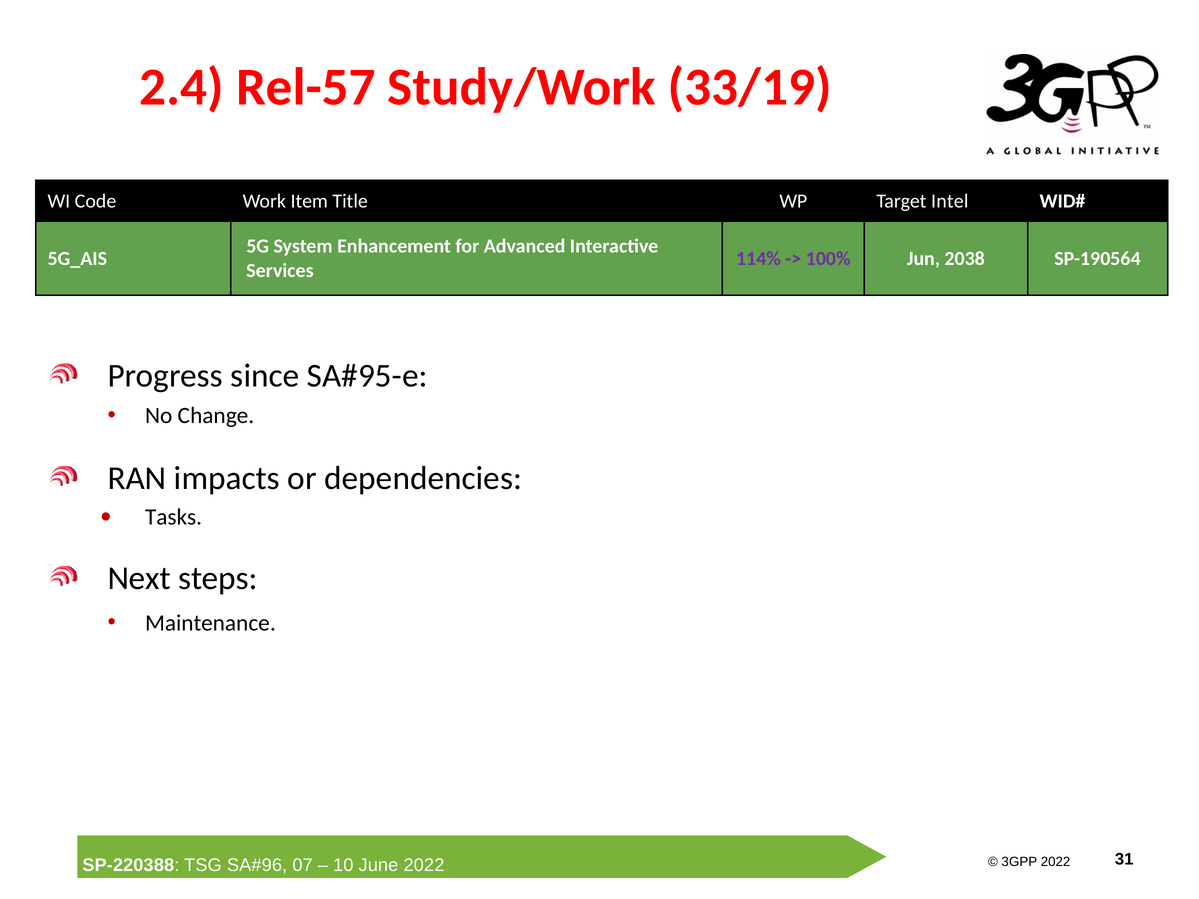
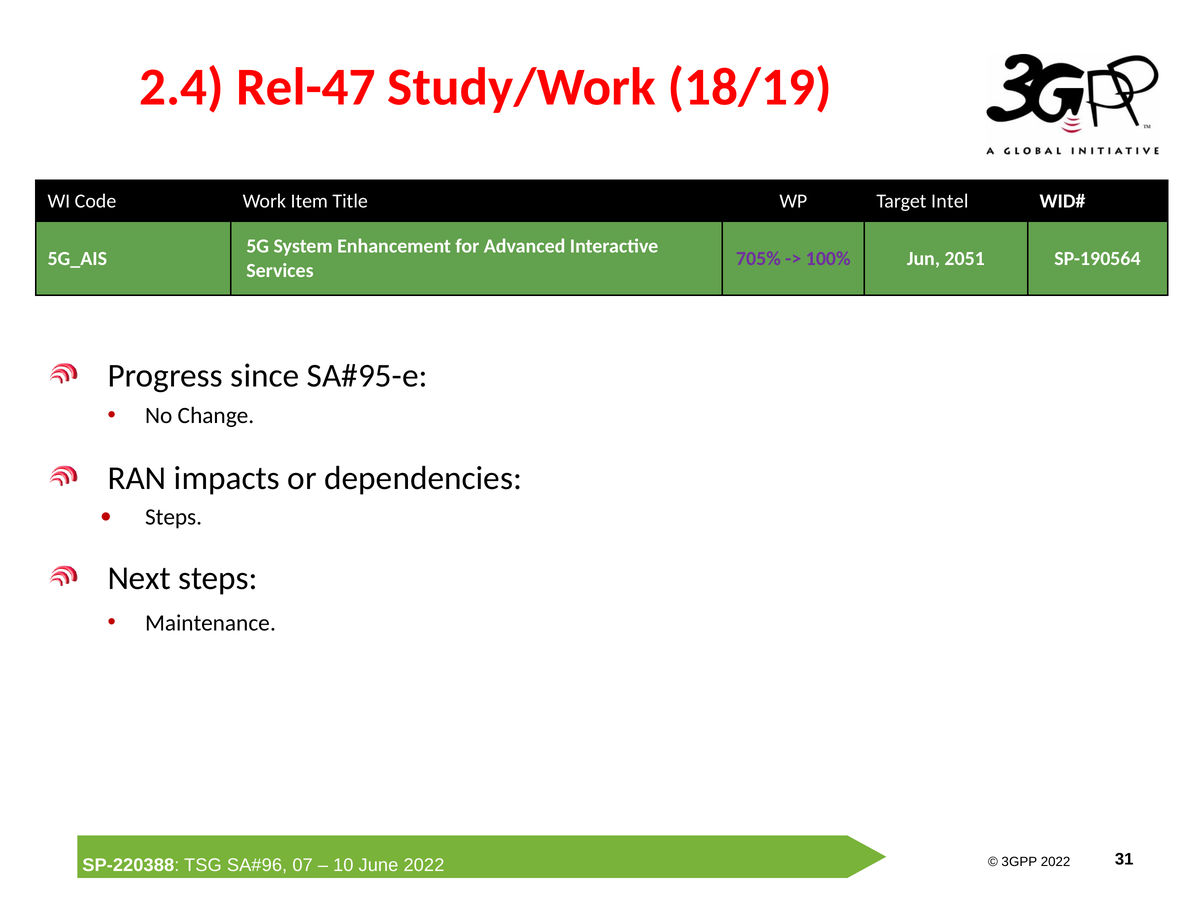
Rel-57: Rel-57 -> Rel-47 (306, 87)
33/19: 33/19 -> 18/19 (750, 87)
114%: 114% -> 705% (758, 259)
2038: 2038 -> 2051 (965, 259)
Tasks: Tasks -> Steps (174, 517)
